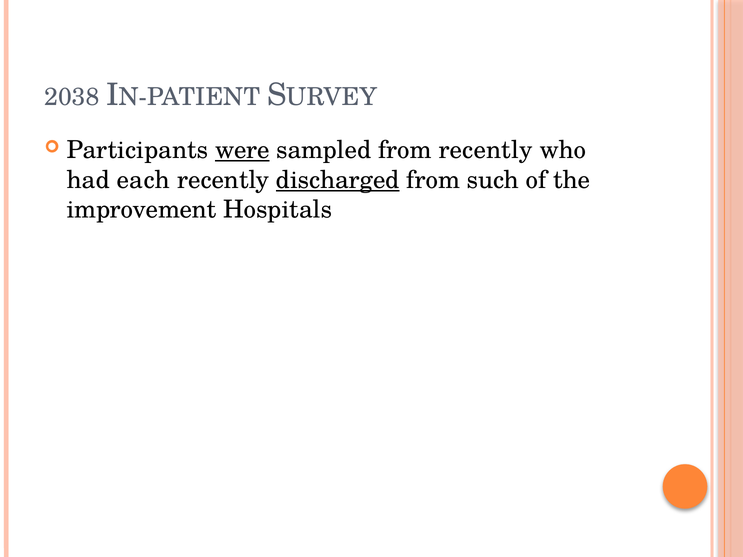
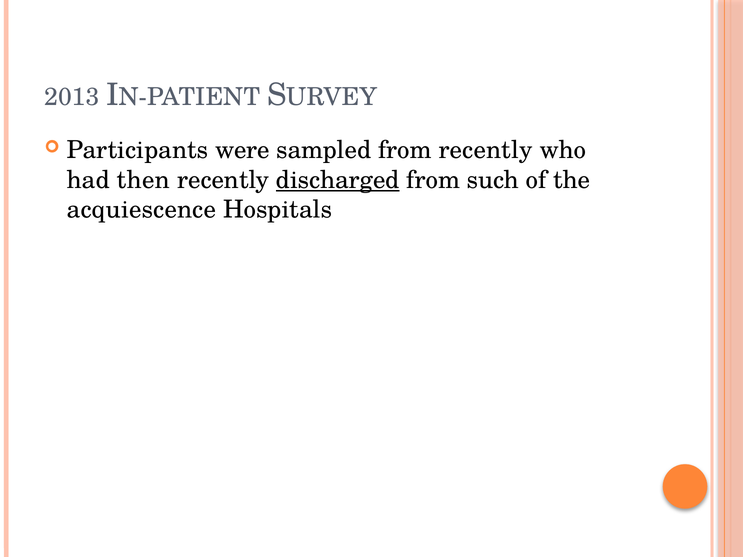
2038: 2038 -> 2013 (72, 97)
were underline: present -> none (242, 150)
each: each -> then (143, 180)
improvement: improvement -> acquiescence (141, 210)
